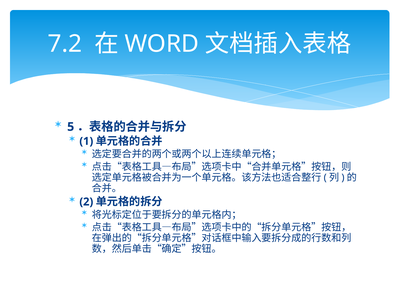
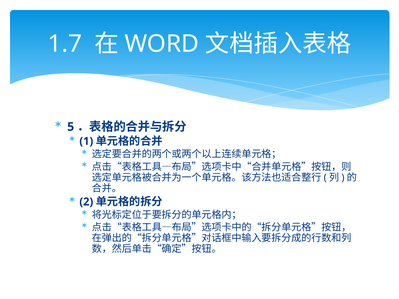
7.2: 7.2 -> 1.7 (65, 44)
